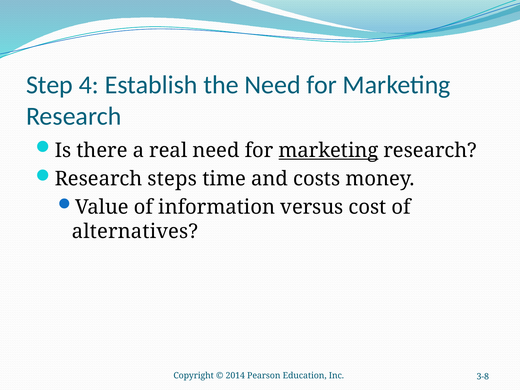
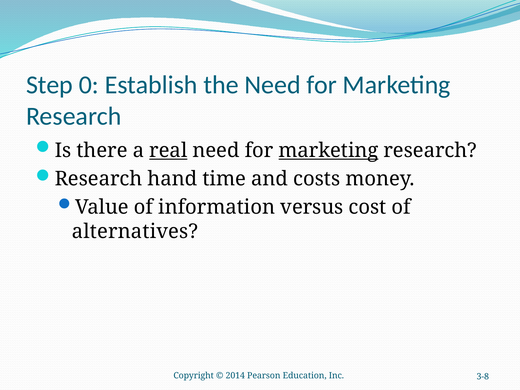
4: 4 -> 0 (89, 85)
real underline: none -> present (168, 150)
steps: steps -> hand (172, 179)
